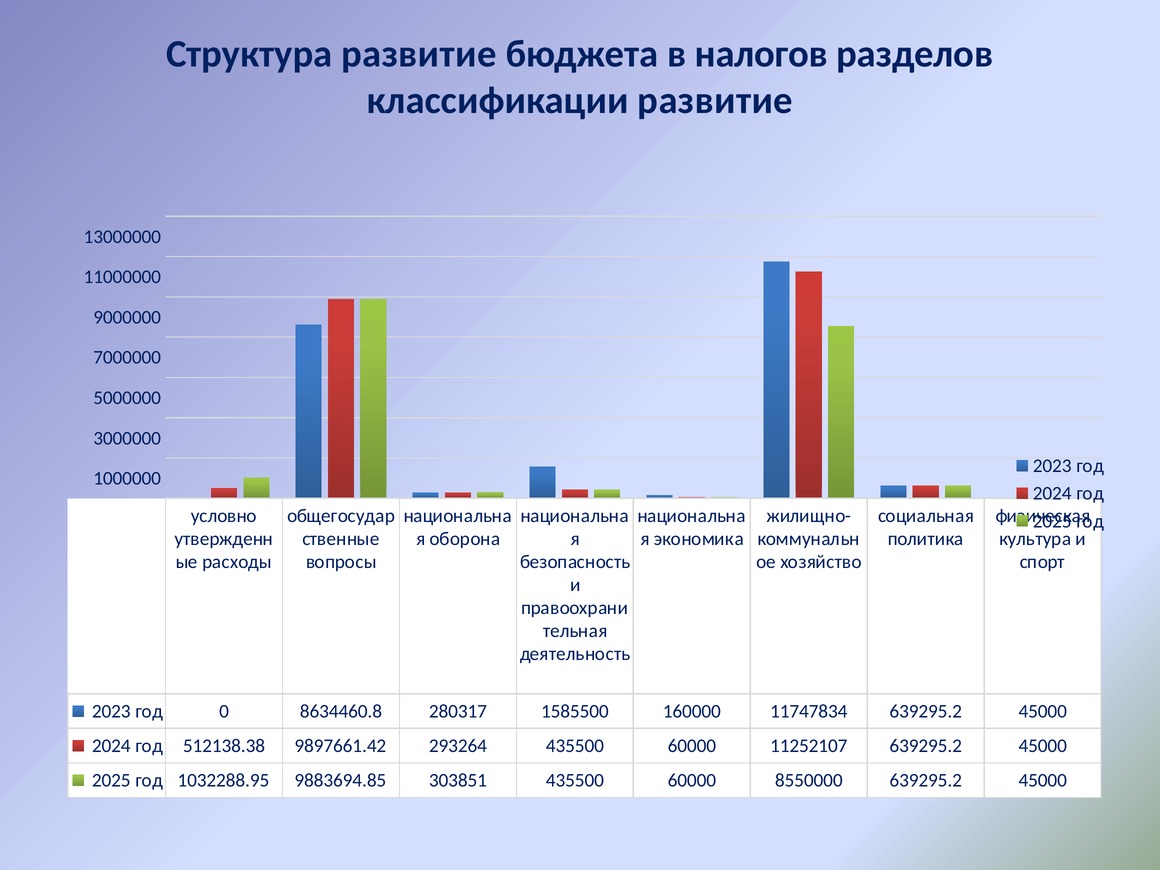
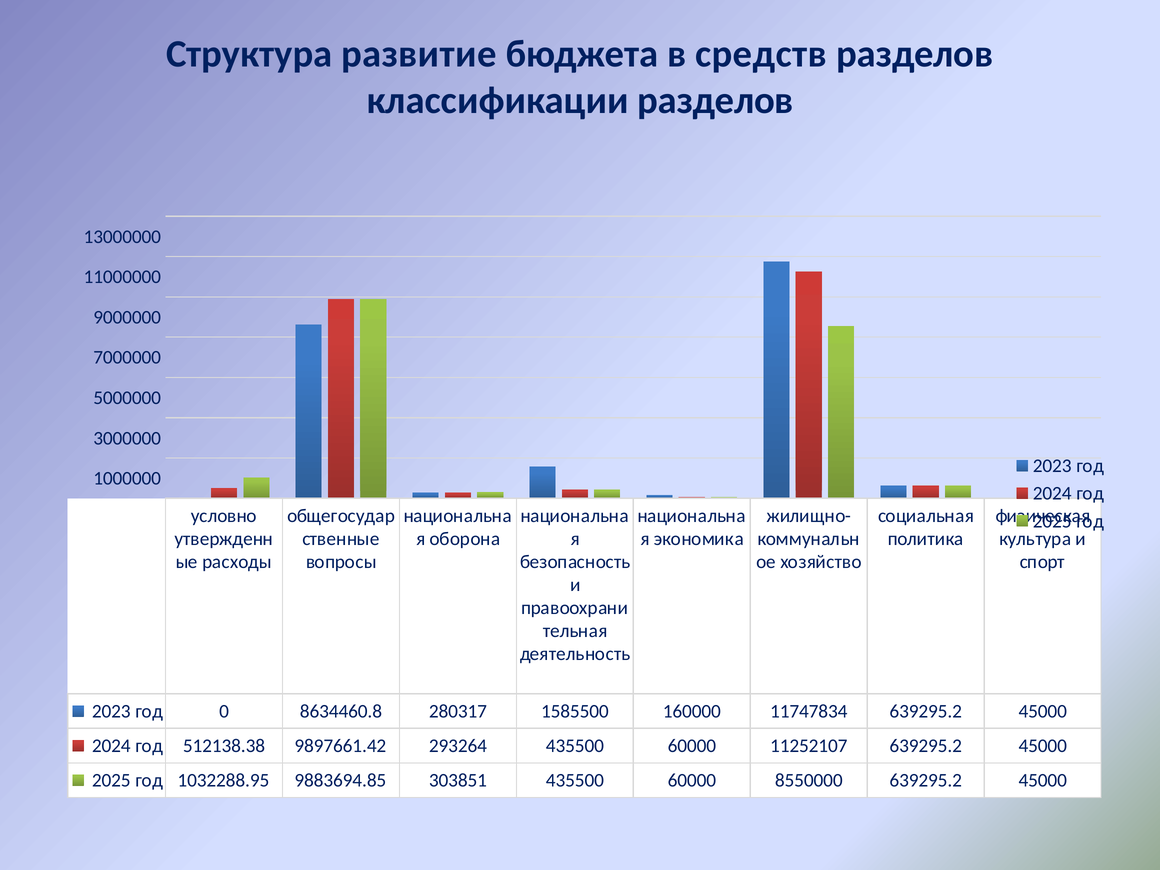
налогов: налогов -> средств (761, 54)
классификации развитие: развитие -> разделов (716, 101)
